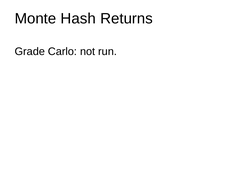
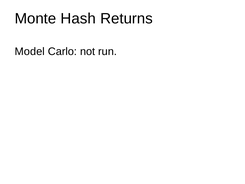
Grade: Grade -> Model (30, 51)
